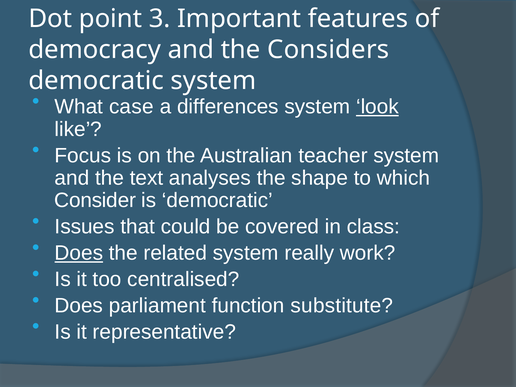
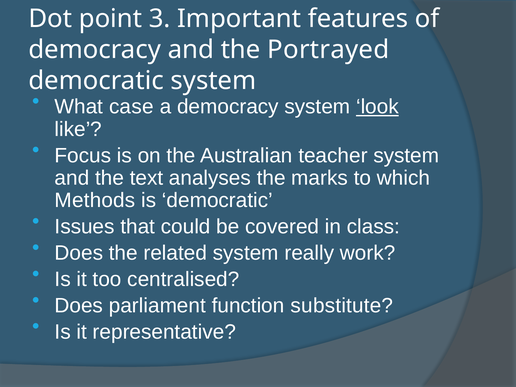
Considers: Considers -> Portrayed (328, 50)
a differences: differences -> democracy (228, 107)
shape: shape -> marks (320, 178)
Consider: Consider -> Methods (95, 200)
Does underline: present -> none (79, 253)
